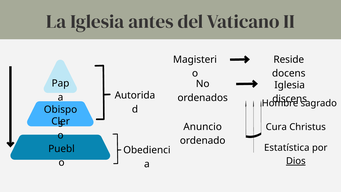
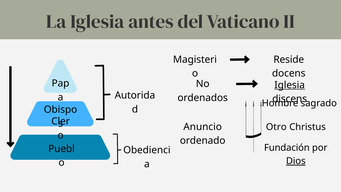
Iglesia underline: none -> present (290, 85)
Cura: Cura -> Otro (276, 127)
Estatística: Estatística -> Fundación (287, 148)
